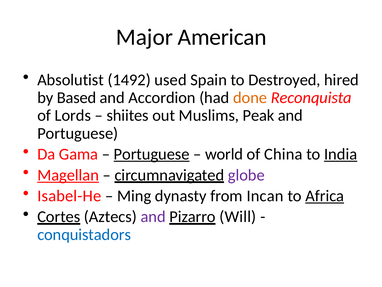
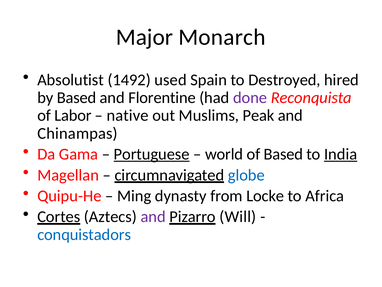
American: American -> Monarch (222, 37)
Accordion: Accordion -> Florentine (162, 98)
done colour: orange -> purple (250, 98)
Lords: Lords -> Labor (73, 115)
shiites: shiites -> native (128, 115)
Portuguese: Portuguese -> Chinampas (78, 133)
of China: China -> Based (283, 154)
Magellan underline: present -> none (68, 175)
globe colour: purple -> blue (246, 175)
Isabel-He: Isabel-He -> Quipu-He (69, 196)
Incan: Incan -> Locke (265, 196)
Africa underline: present -> none (325, 196)
